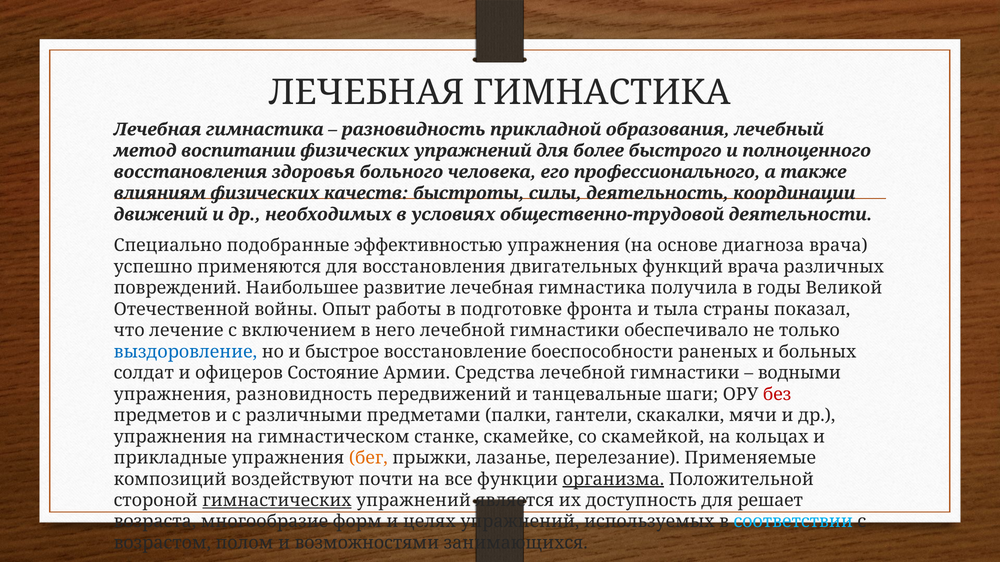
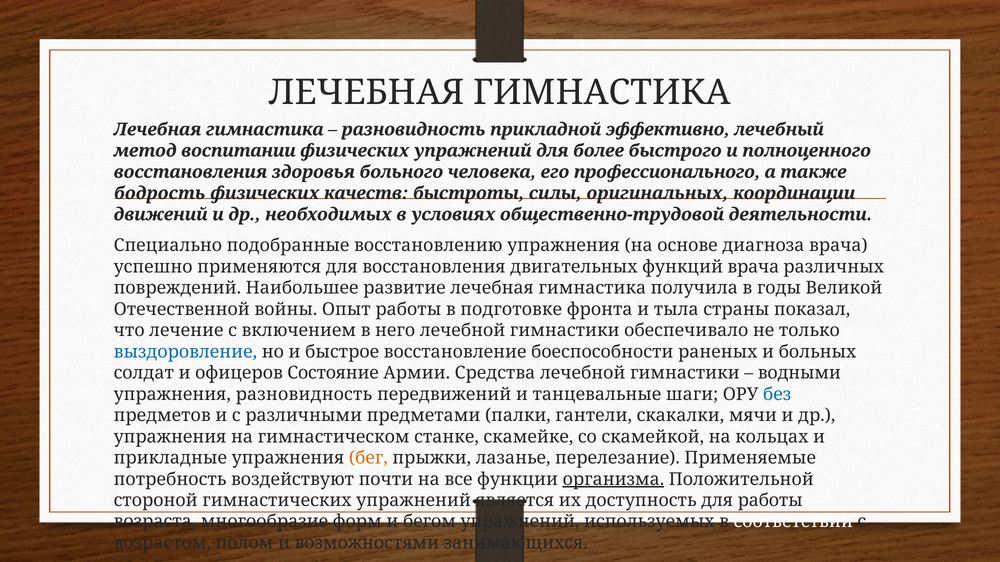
образования: образования -> эффективно (668, 130)
влияниям: влияниям -> бодрость (160, 193)
деятельность: деятельность -> оригинальных (657, 193)
эффективностью: эффективностью -> восстановлению (428, 246)
без colour: red -> blue (777, 395)
композиций: композиций -> потребность (170, 480)
гимнастических underline: present -> none (277, 501)
для решает: решает -> работы (770, 501)
целях: целях -> бегом (429, 522)
соответствии colour: light blue -> white (793, 522)
